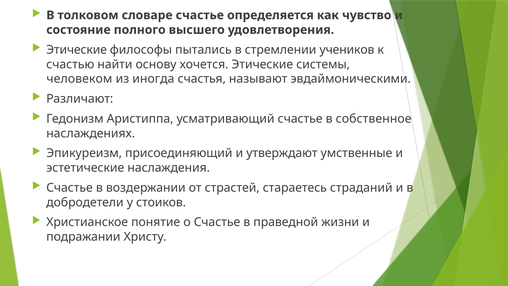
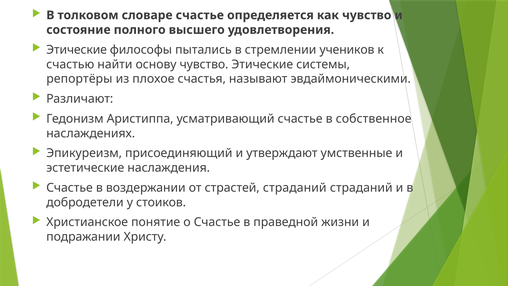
основу хочется: хочется -> чувство (204, 64)
человеком: человеком -> репортёры (79, 79)
иногда: иногда -> плохое (153, 79)
страстей стараетесь: стараетесь -> страданий (295, 188)
